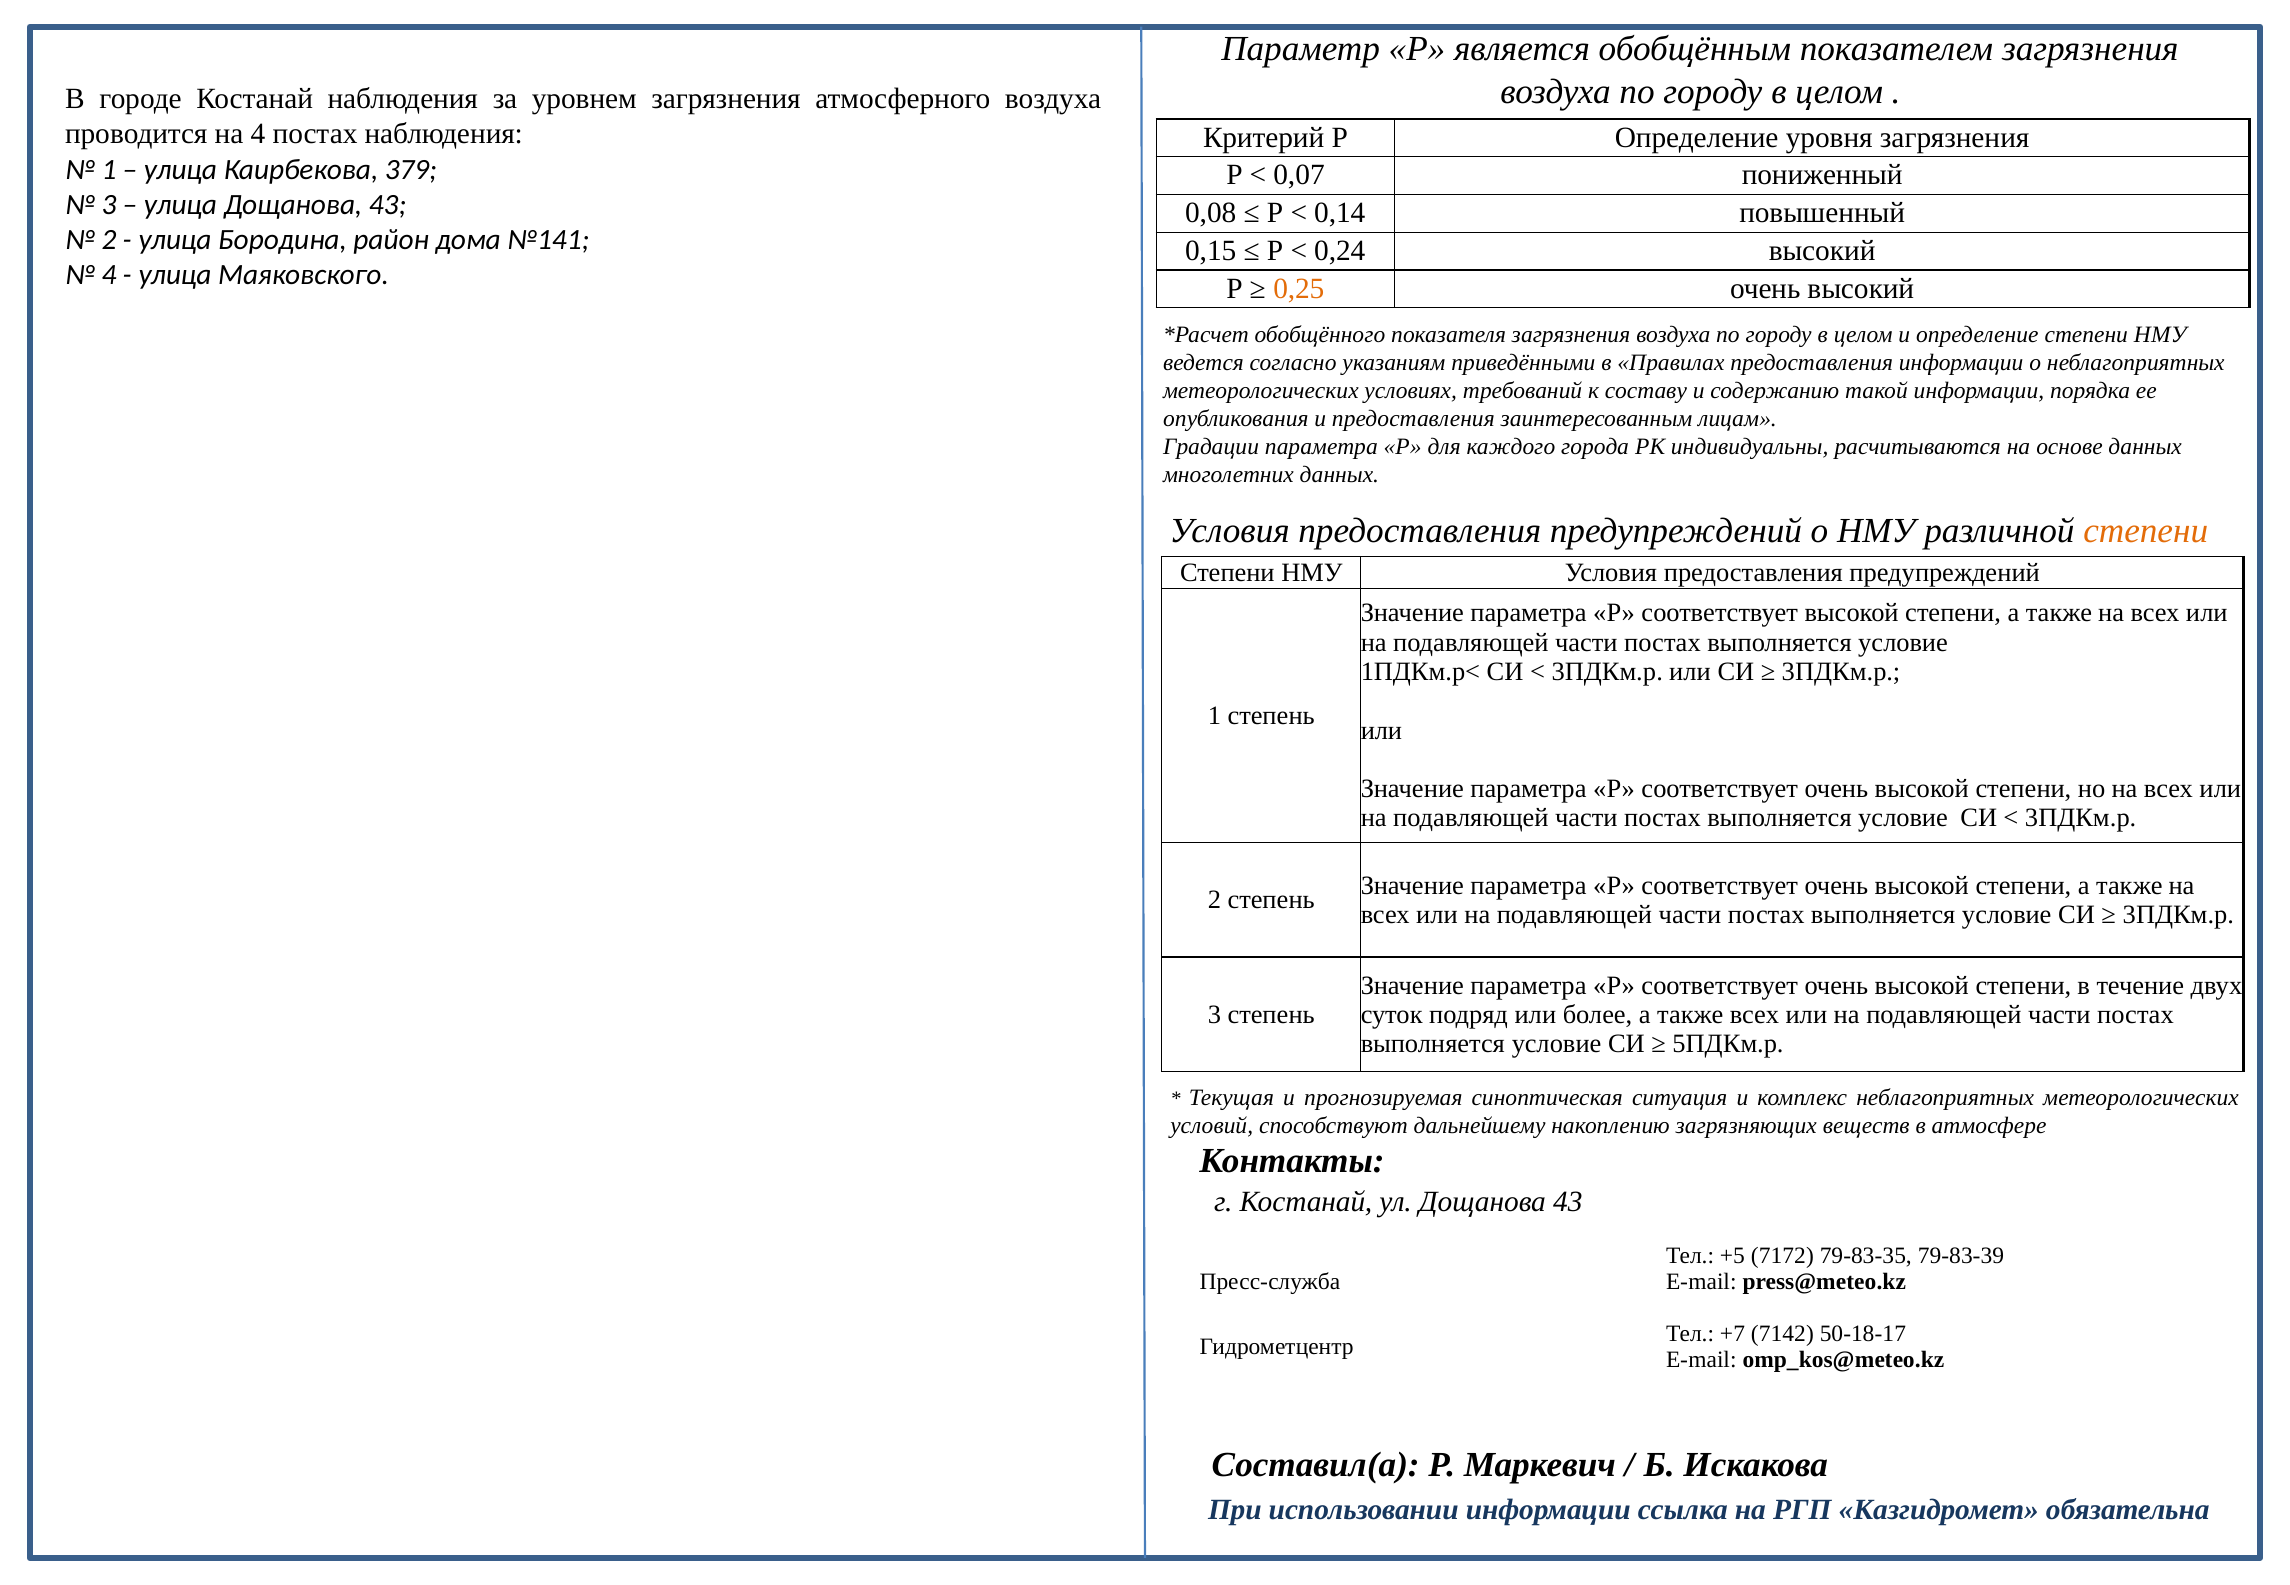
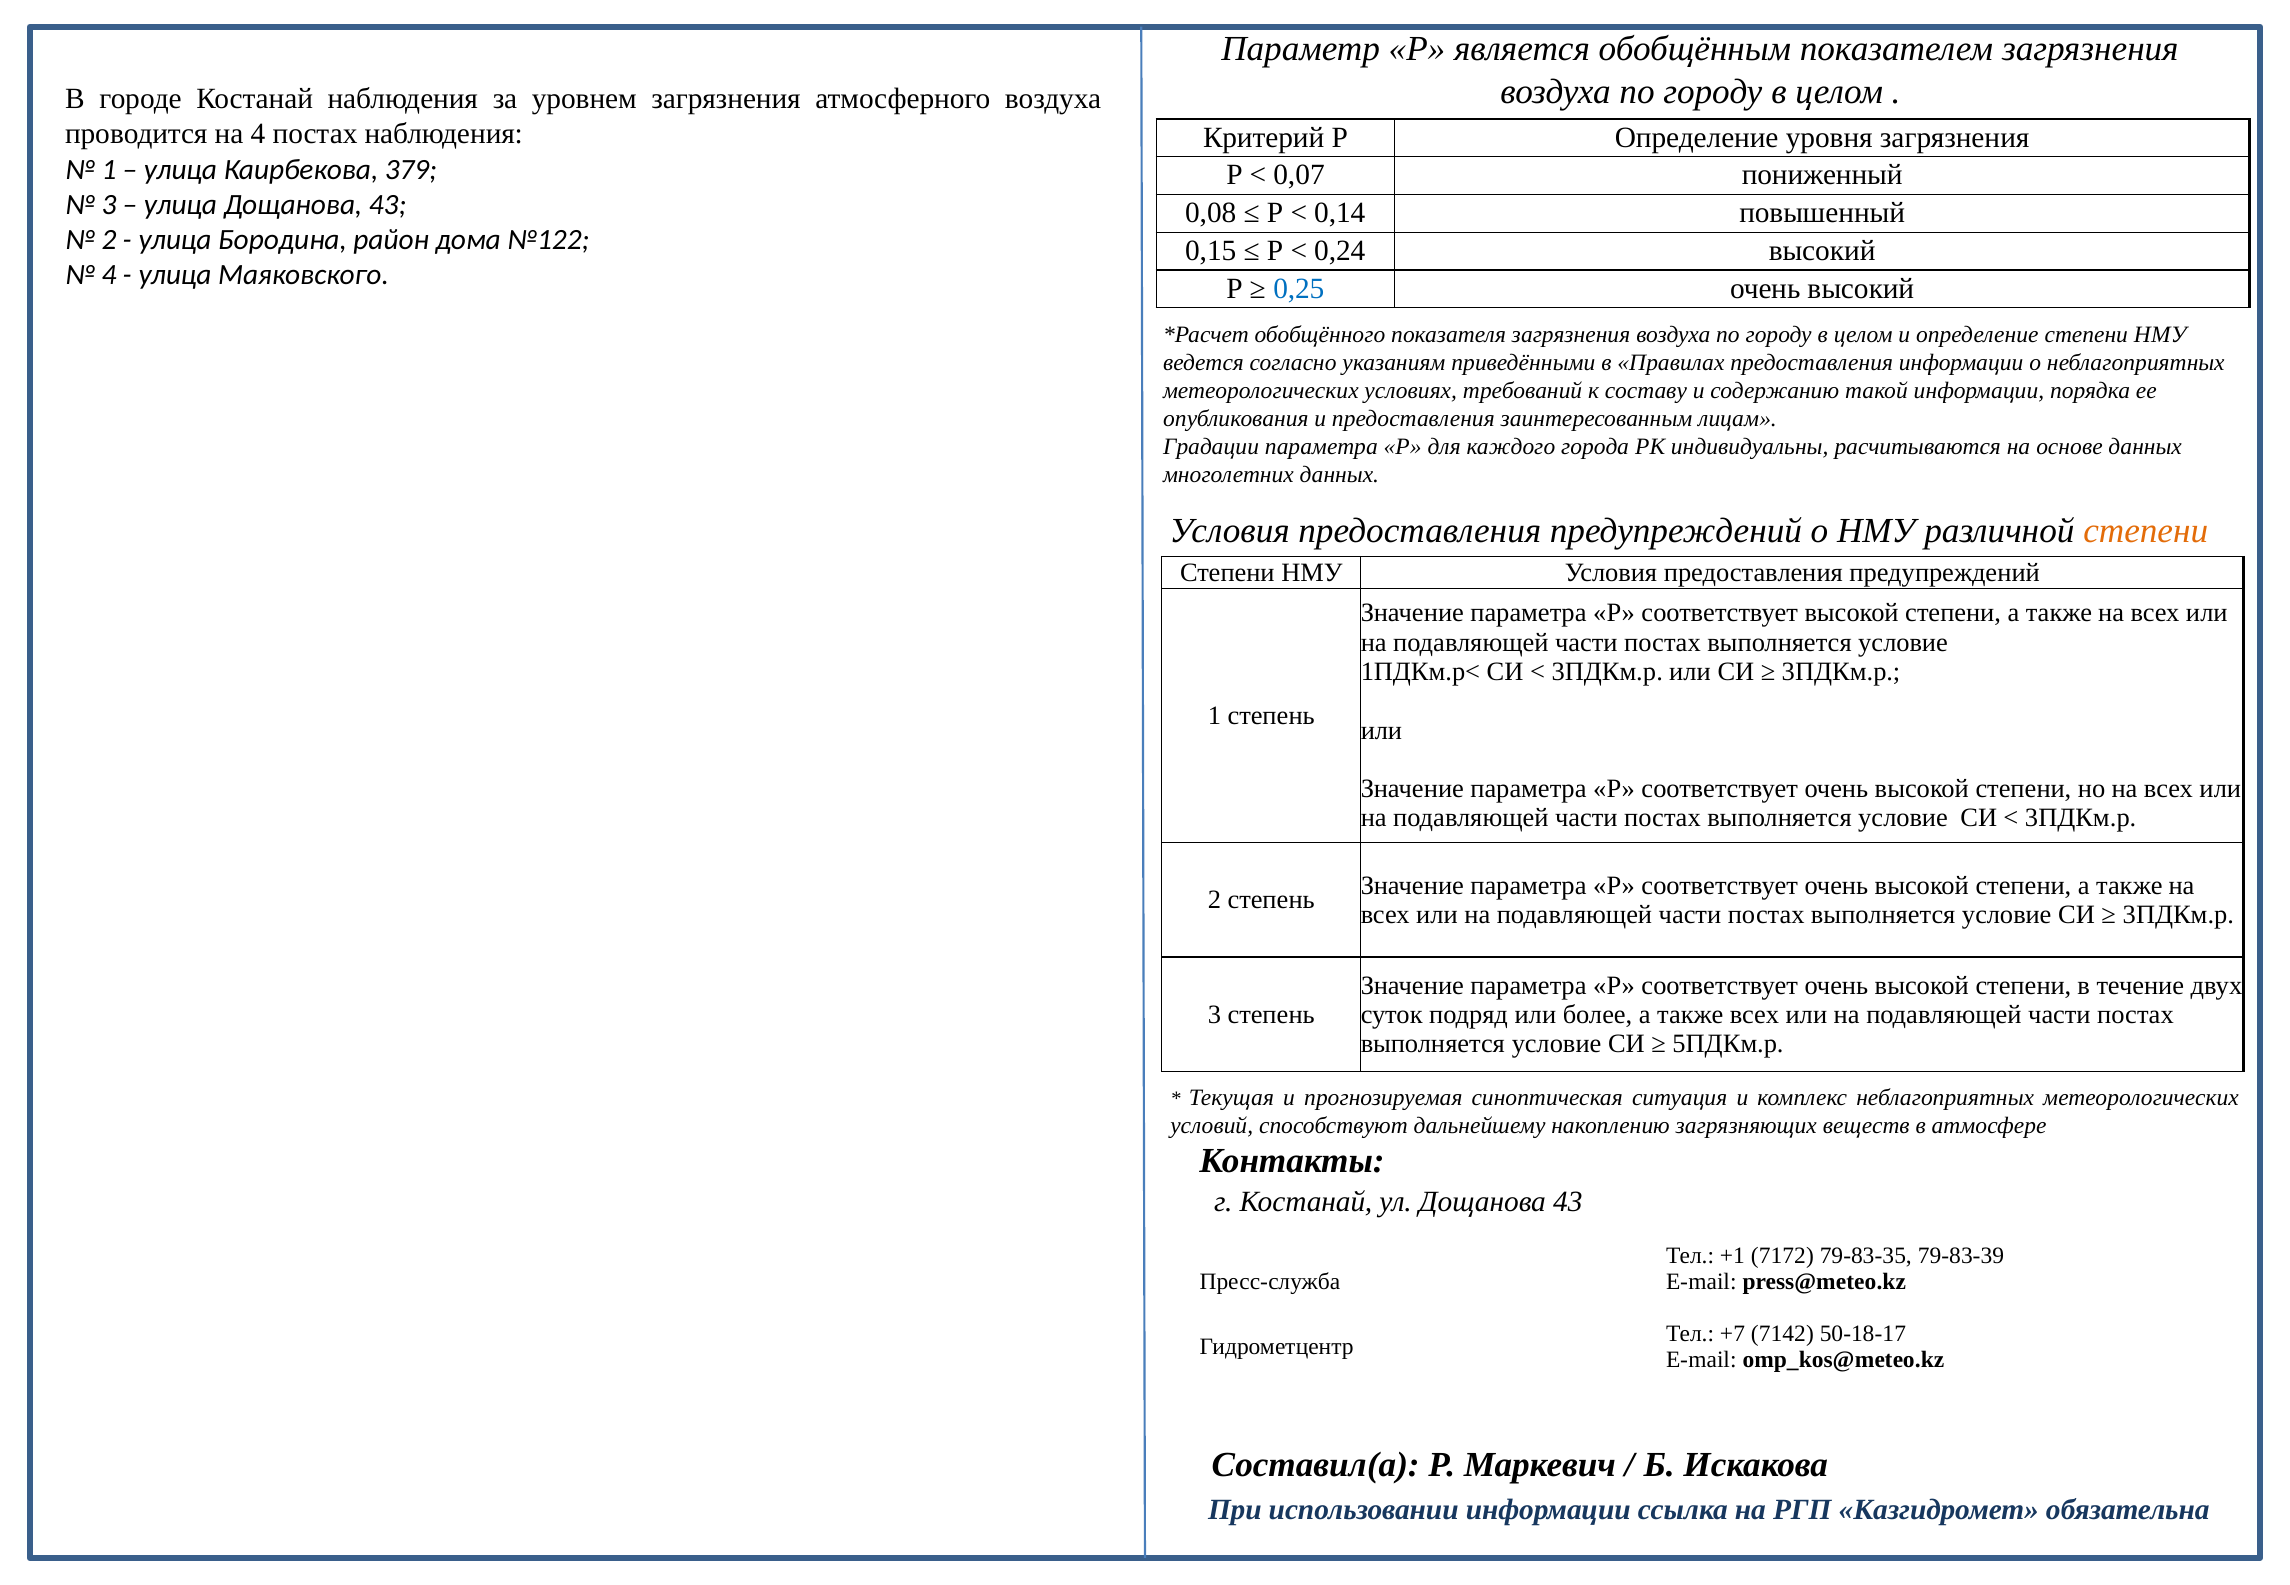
№141: №141 -> №122 (548, 240)
0,25 colour: orange -> blue (1299, 289)
+5: +5 -> +1 (1732, 1256)
